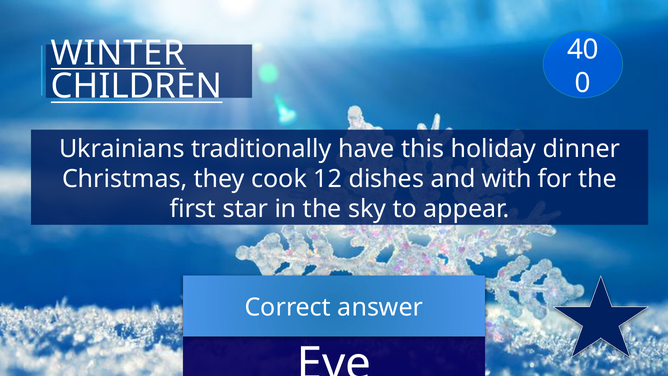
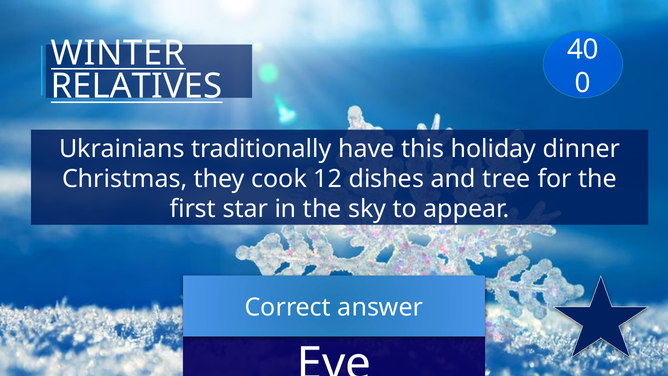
CHILDREN: CHILDREN -> RELATIVES (136, 86)
with: with -> tree (506, 179)
